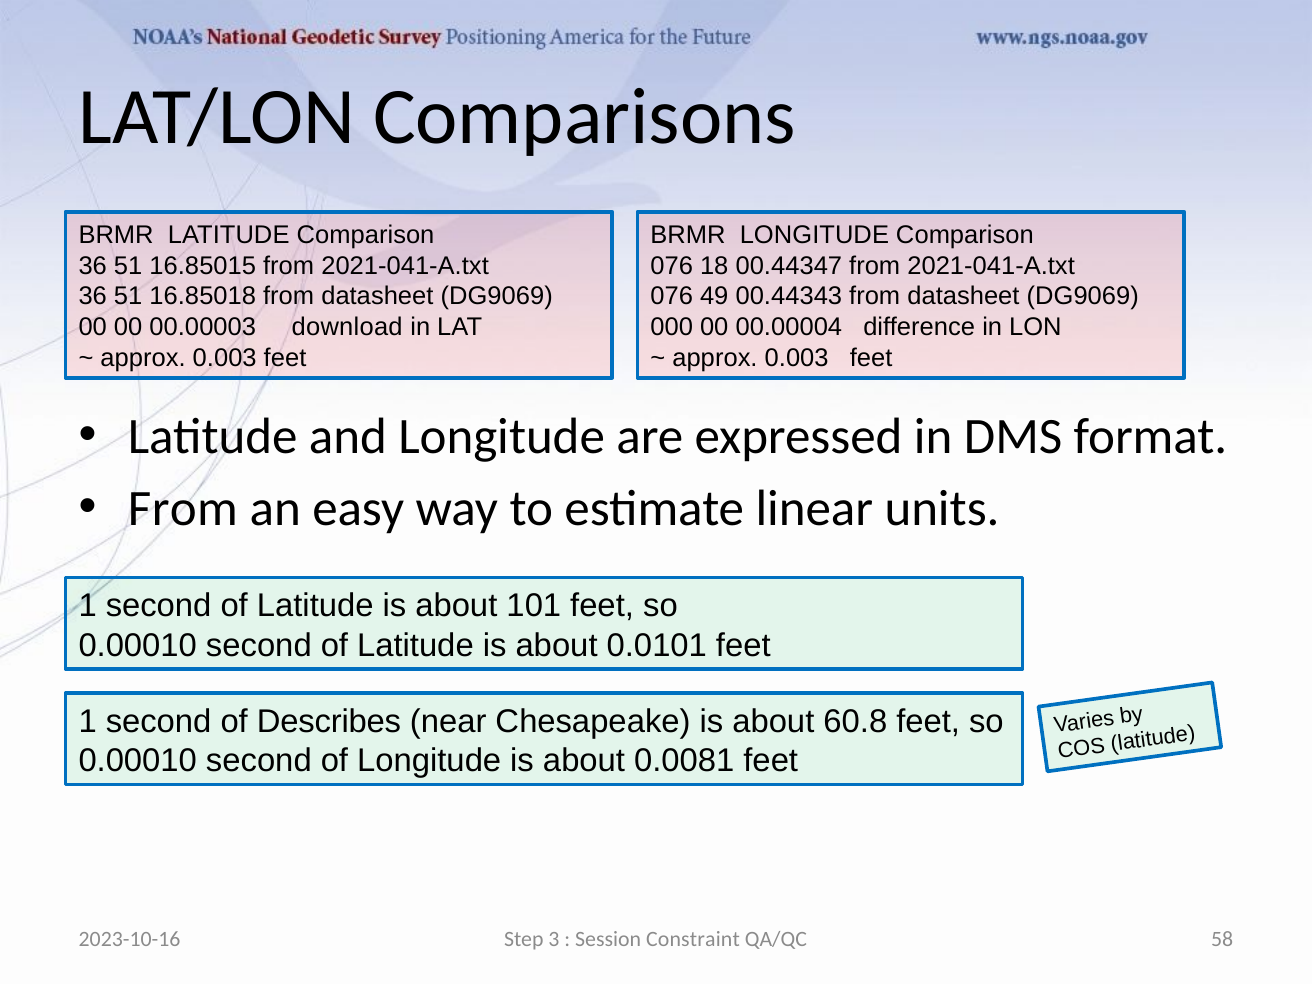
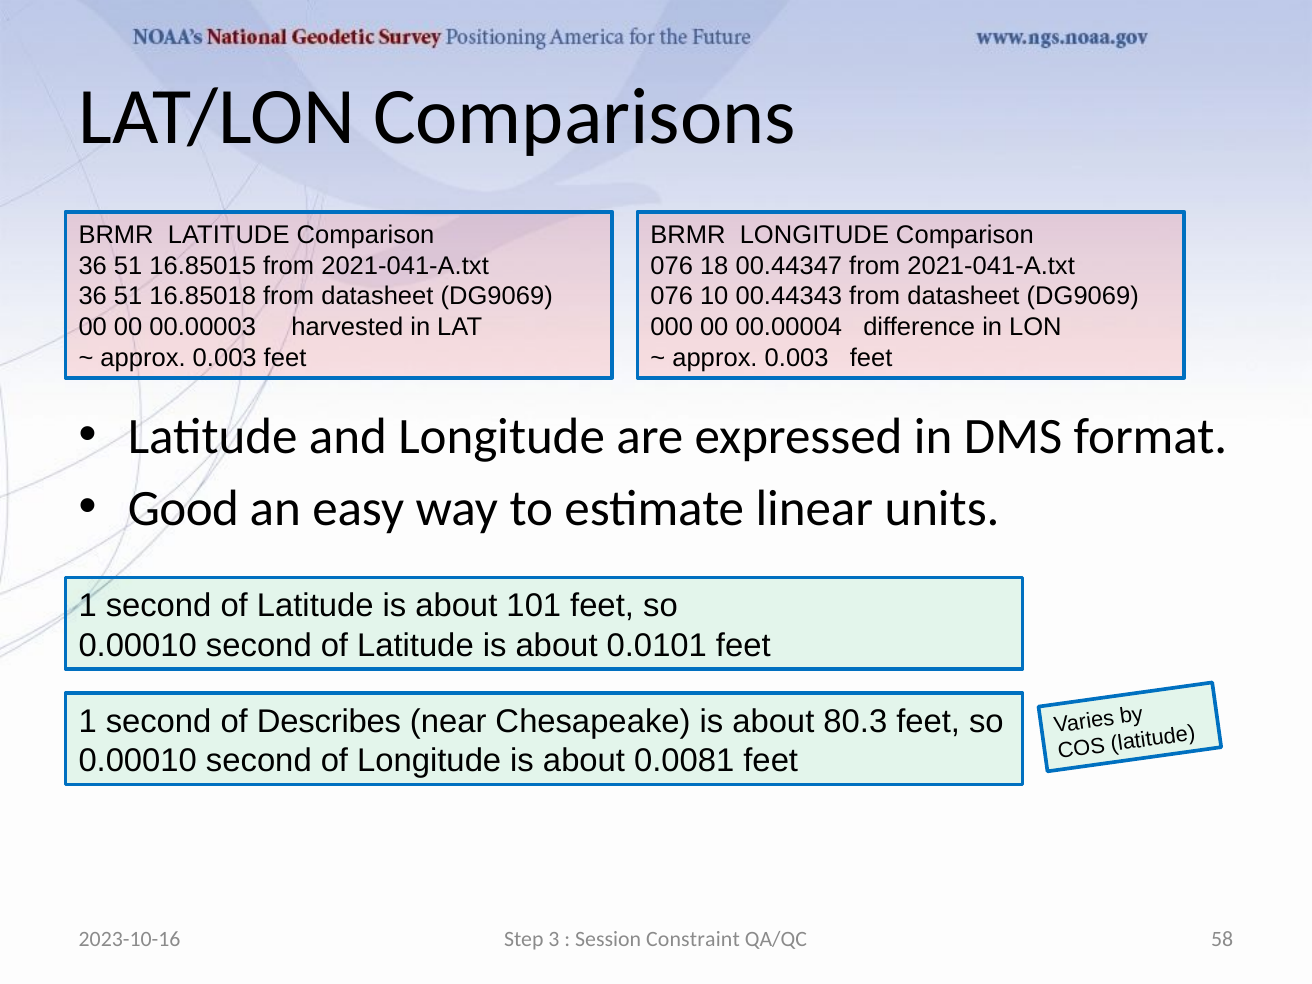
49: 49 -> 10 (714, 297)
download: download -> harvested (347, 327)
From: From -> Good (183, 508)
60.8: 60.8 -> 80.3 (855, 721)
